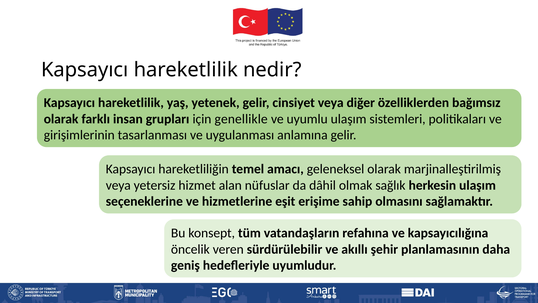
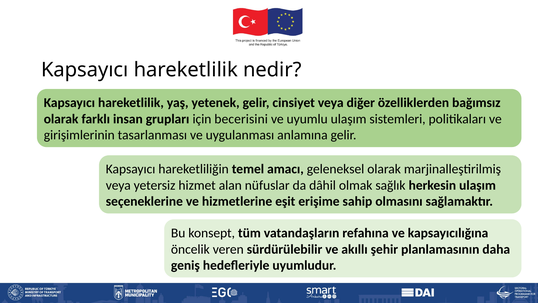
genellikle: genellikle -> becerisini (241, 119)
